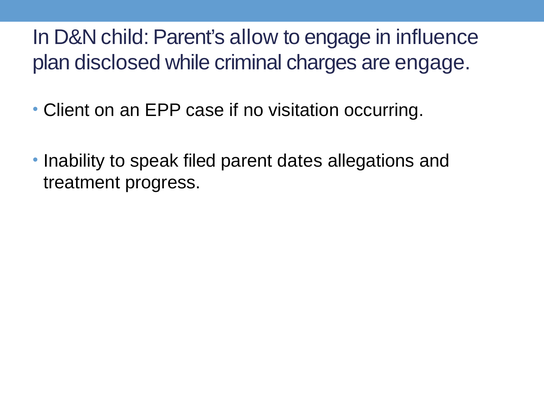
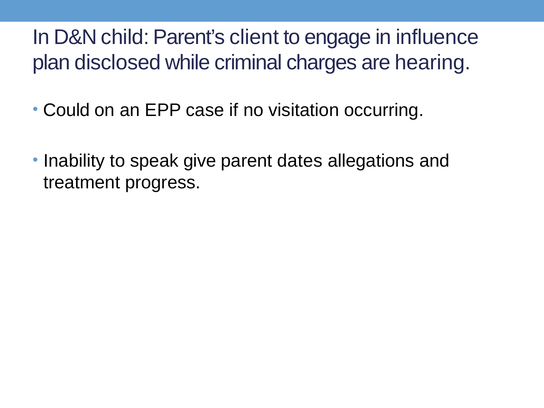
allow: allow -> client (254, 37)
are engage: engage -> hearing (433, 63)
Client: Client -> Could (67, 110)
filed: filed -> give (200, 161)
